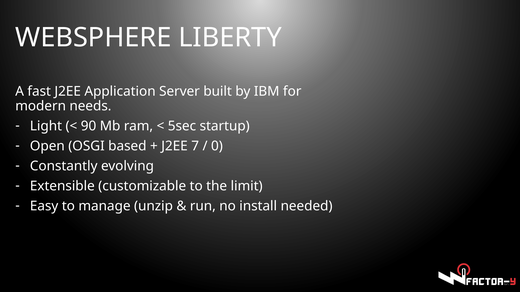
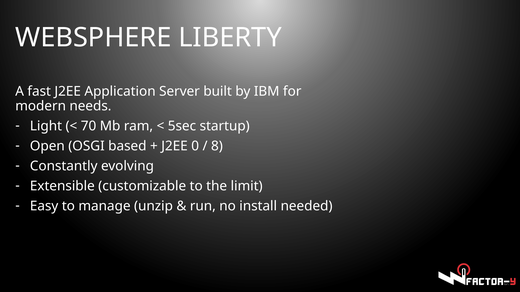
90: 90 -> 70 (89, 126)
7: 7 -> 0 (195, 146)
0: 0 -> 8 (217, 146)
